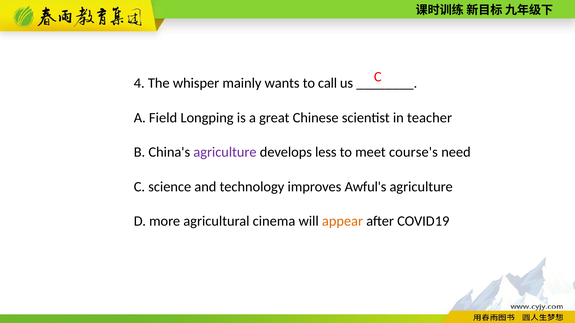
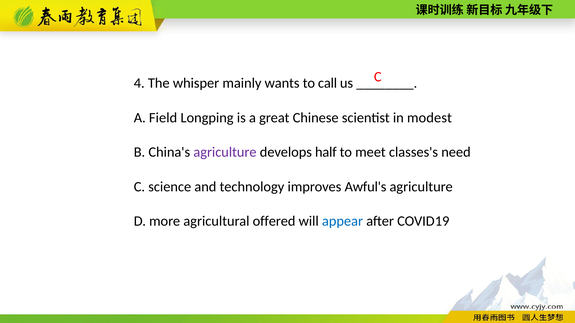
teacher: teacher -> modest (429, 118)
less: less -> half (326, 152)
course's: course's -> classes's (413, 152)
cinema: cinema -> offered (274, 221)
appear colour: orange -> blue (343, 221)
